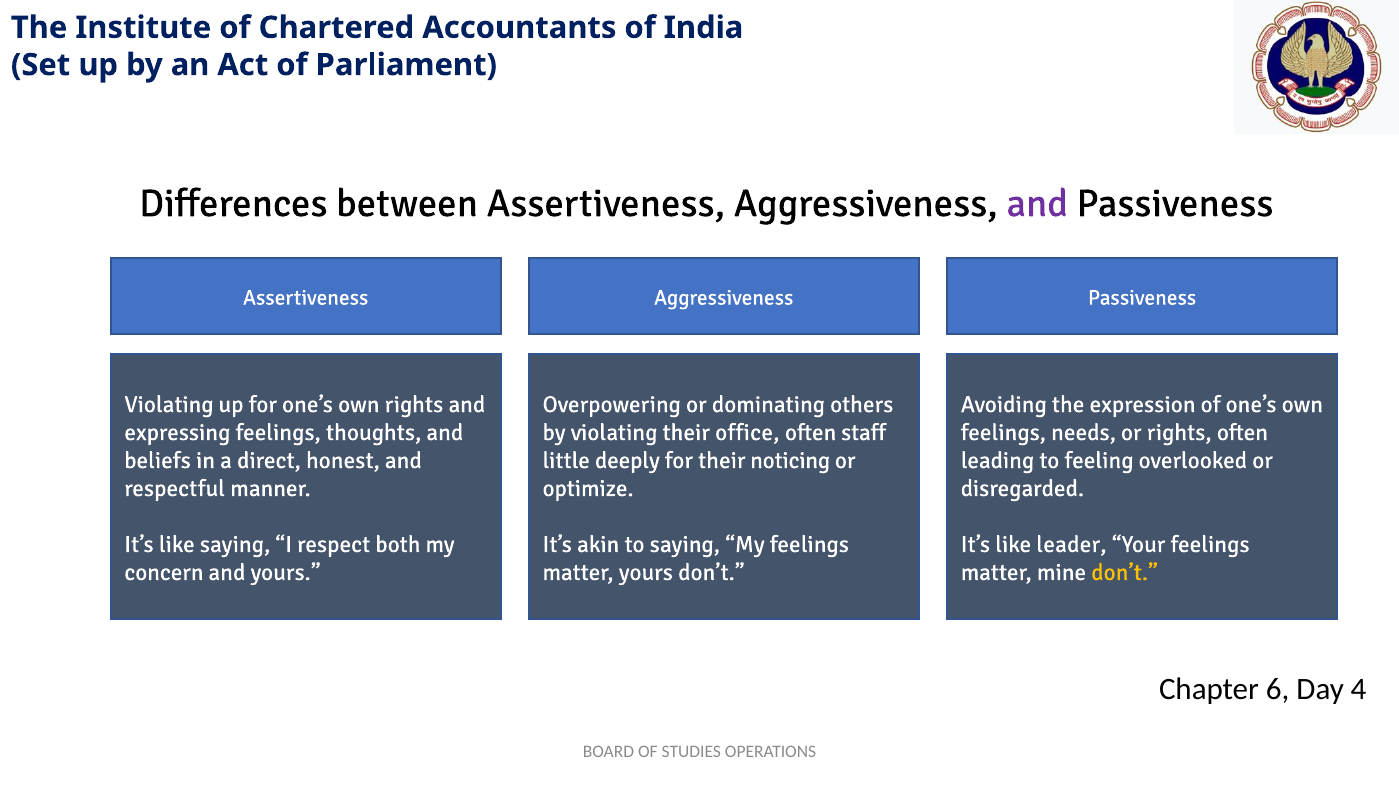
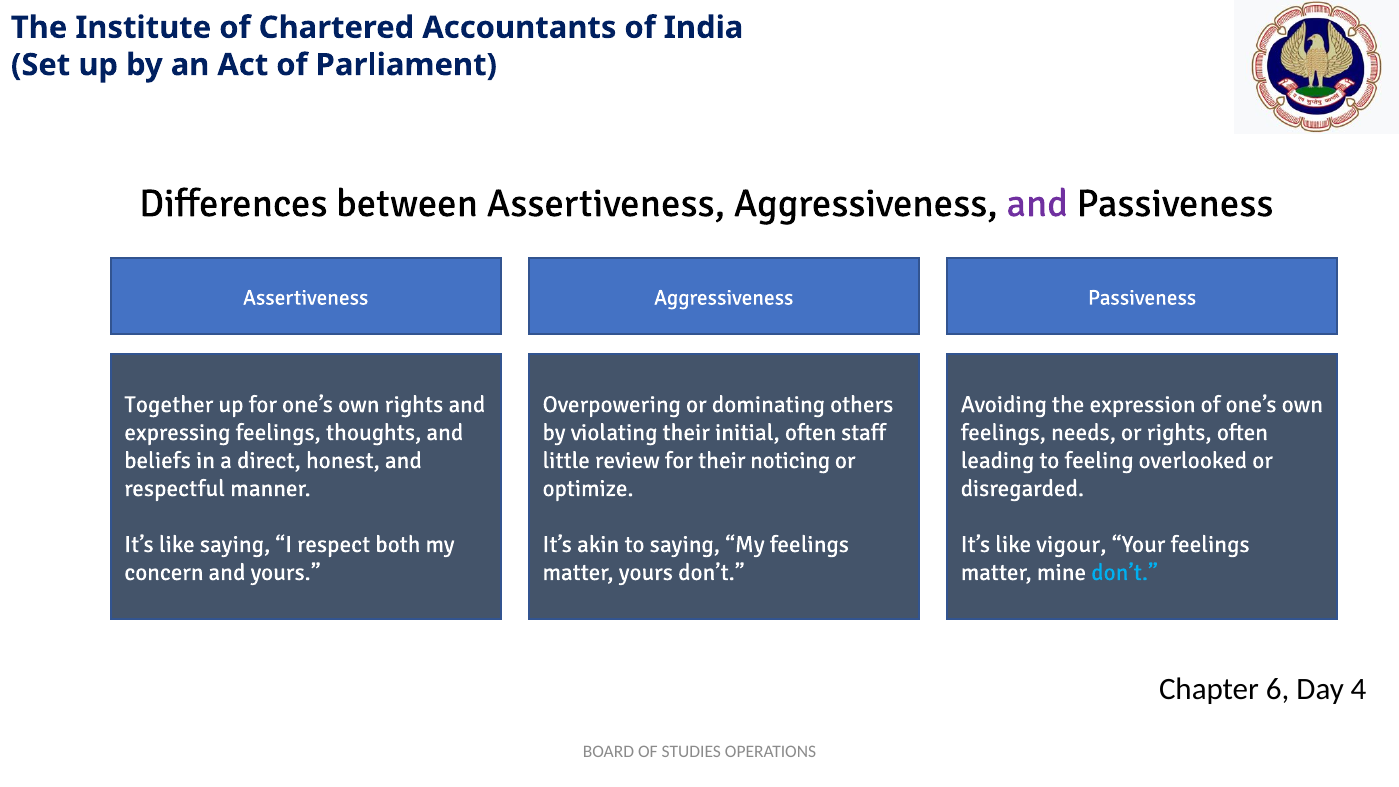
Violating: Violating -> Together (169, 404)
office: office -> initial (747, 432)
deeply: deeply -> review (627, 460)
leader: leader -> vigour (1071, 544)
don’t colour: yellow -> light blue (1125, 572)
